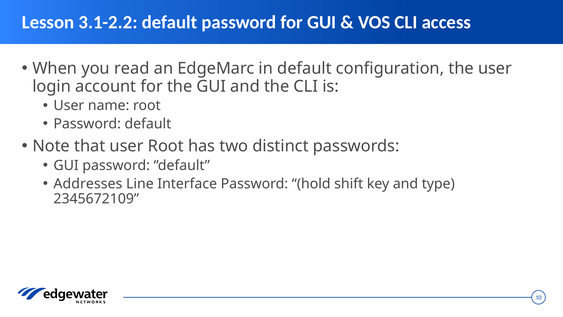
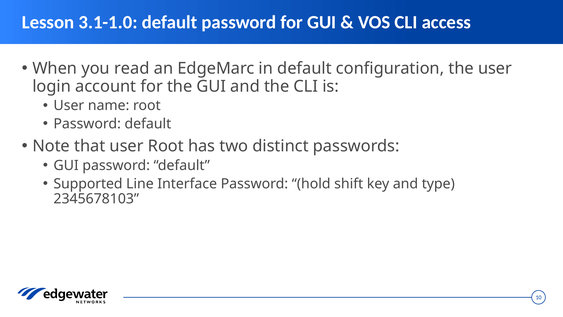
3.1-2.2: 3.1-2.2 -> 3.1-1.0 (108, 22)
Addresses: Addresses -> Supported (88, 184)
2345672109: 2345672109 -> 2345678103 (96, 199)
